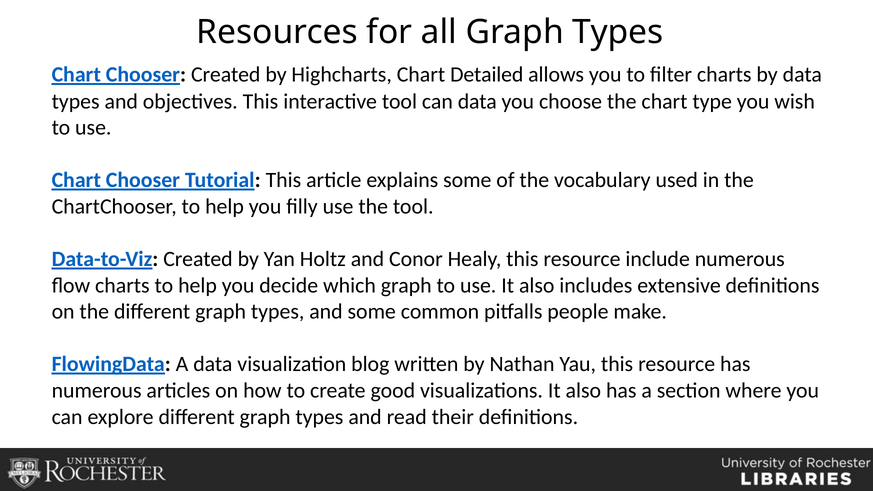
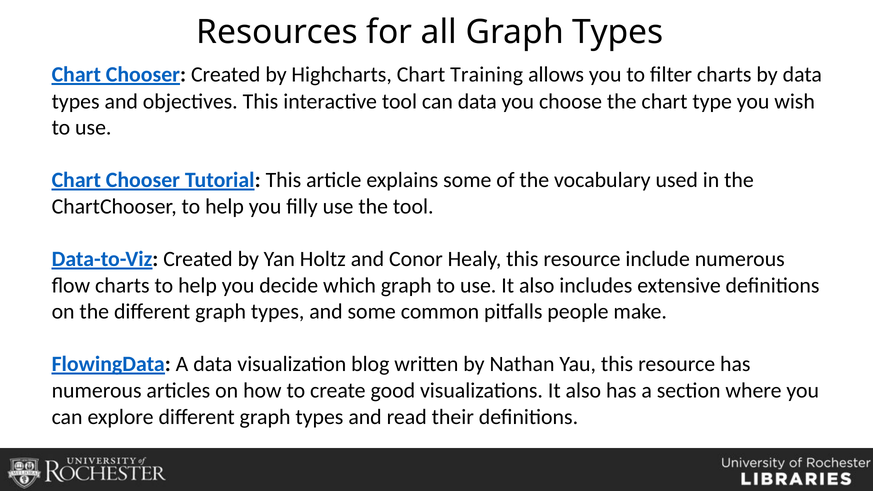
Detailed: Detailed -> Training (487, 75)
